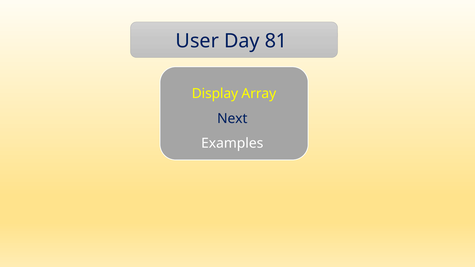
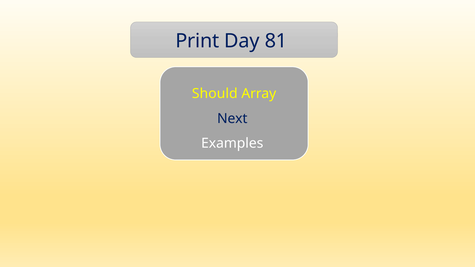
User: User -> Print (197, 41)
Display: Display -> Should (215, 94)
